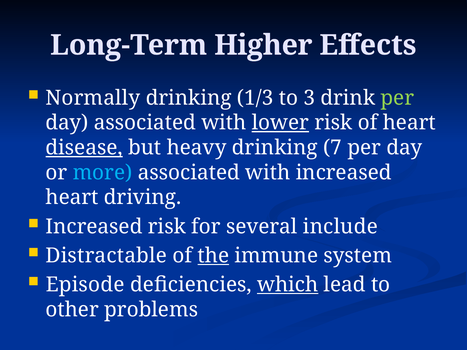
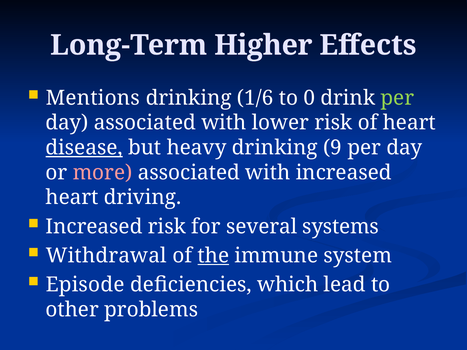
Normally: Normally -> Mentions (93, 98)
1/3: 1/3 -> 1/6 (255, 98)
3: 3 -> 0 (309, 98)
lower underline: present -> none (280, 123)
7: 7 -> 9 (333, 148)
more colour: light blue -> pink (103, 173)
include: include -> systems (341, 227)
Distractable: Distractable -> Withdrawal (106, 256)
which underline: present -> none (288, 285)
